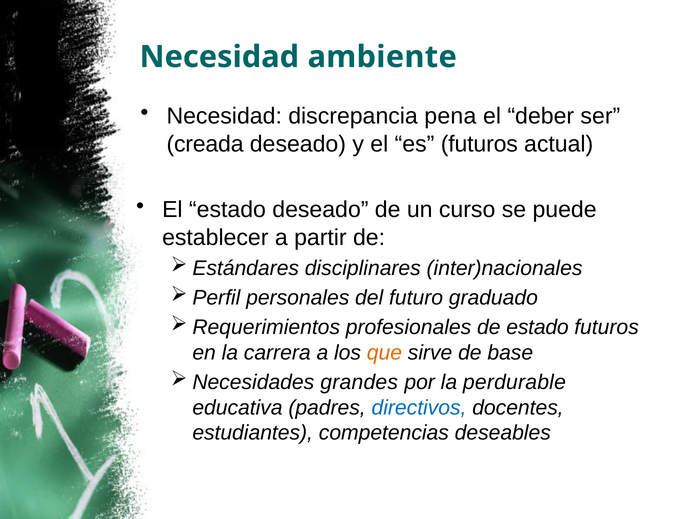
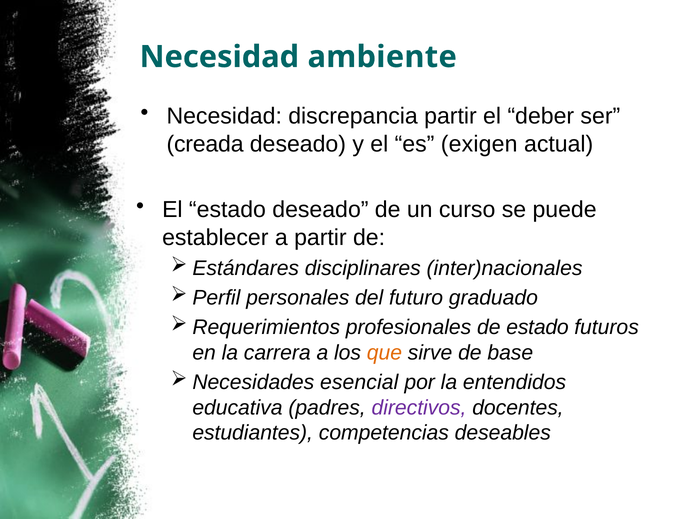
discrepancia pena: pena -> partir (450, 116)
es futuros: futuros -> exigen (479, 144)
grandes: grandes -> esencial (359, 382)
perdurable: perdurable -> entendidos (515, 382)
directivos colour: blue -> purple (419, 408)
